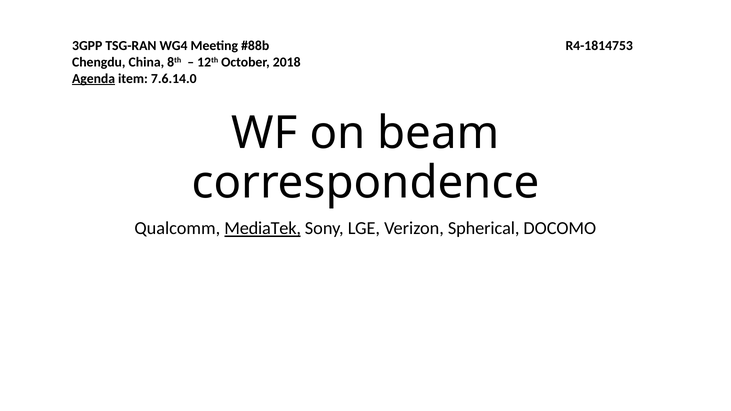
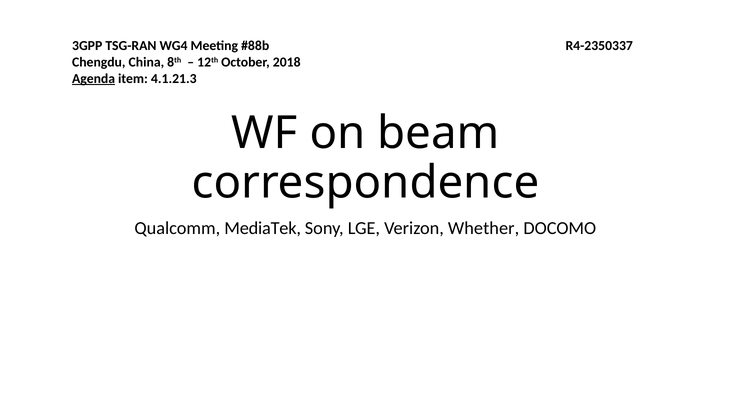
R4-1814753: R4-1814753 -> R4-2350337 (599, 46)
7.6.14.0: 7.6.14.0 -> 4.1.21.3 (174, 79)
MediaTek underline: present -> none (263, 228)
Spherical: Spherical -> Whether (484, 228)
